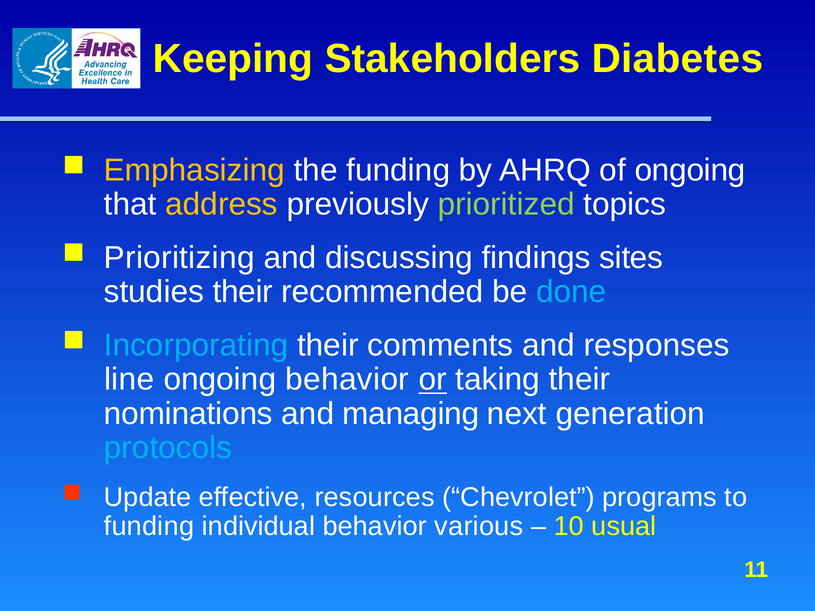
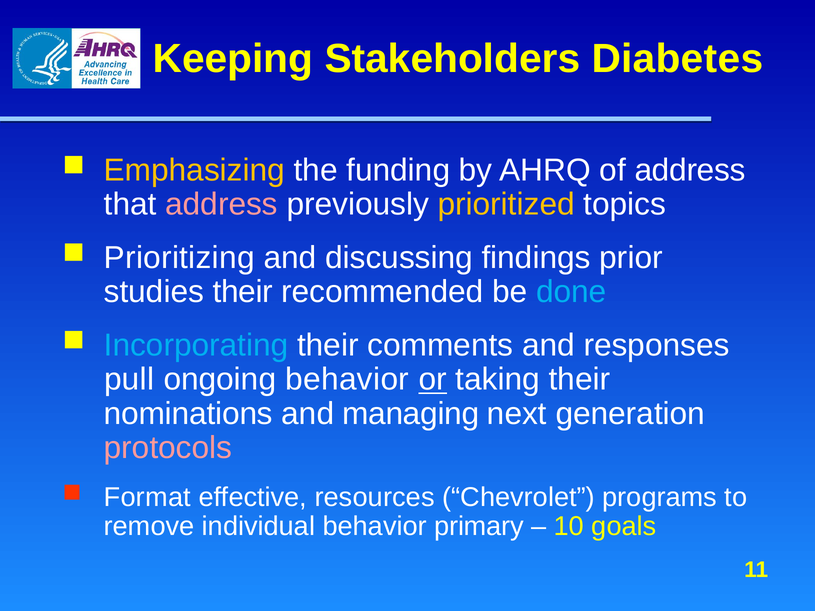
of ongoing: ongoing -> address (690, 170)
address colour: yellow -> pink (222, 205)
prioritized colour: light green -> yellow (506, 205)
sites: sites -> prior (631, 258)
line: line -> pull (129, 379)
protocols colour: light blue -> pink (168, 448)
Update: Update -> Format (147, 497)
funding: funding -> remove (149, 527)
various: various -> primary (479, 527)
usual: usual -> goals (624, 527)
